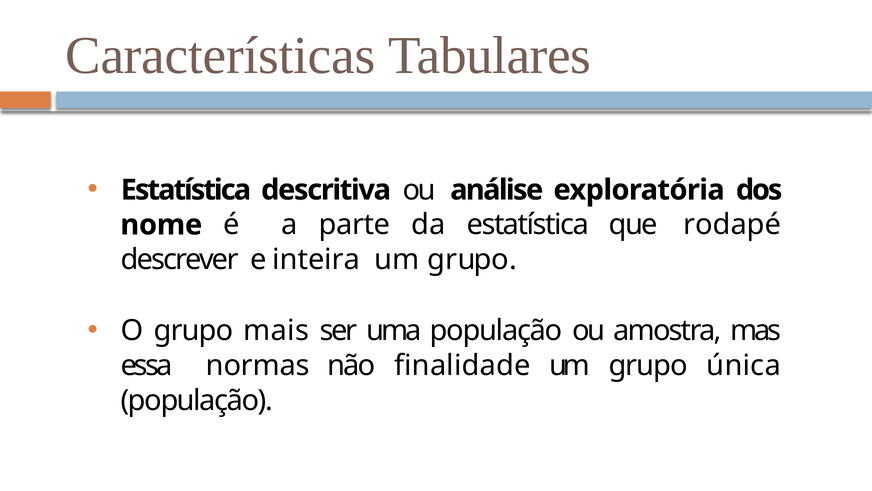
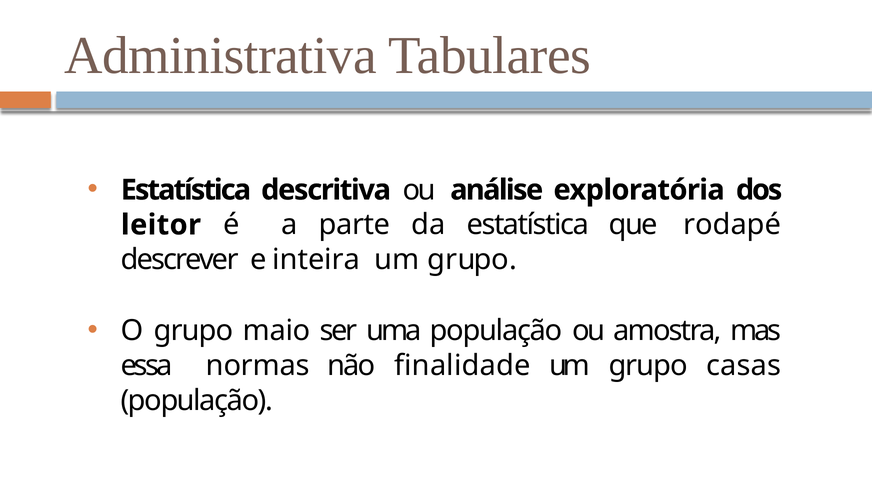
Características: Características -> Administrativa (220, 55)
nome: nome -> leitor (161, 225)
mais: mais -> maio (277, 331)
única: única -> casas (744, 365)
